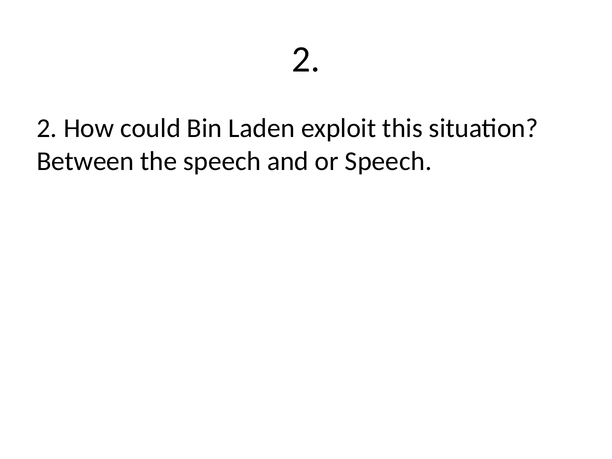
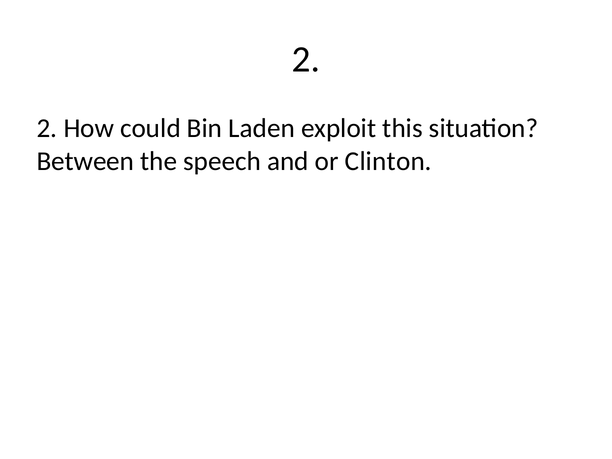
or Speech: Speech -> Clinton (388, 161)
